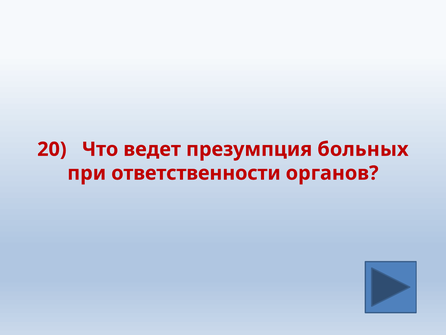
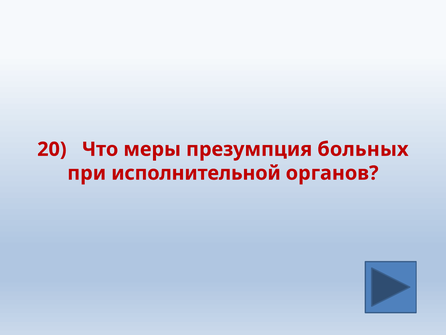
ведет: ведет -> меры (152, 149)
ответственности: ответственности -> исполнительной (196, 173)
